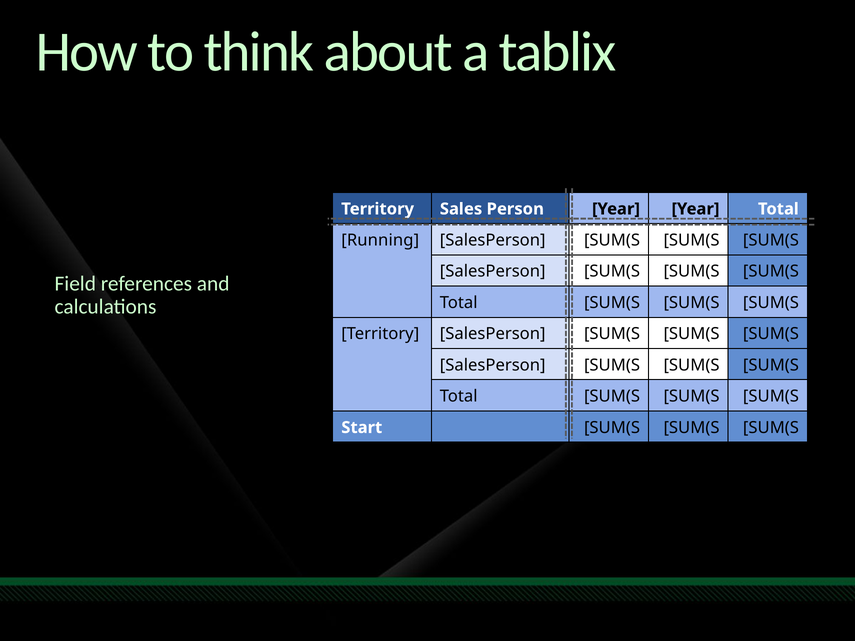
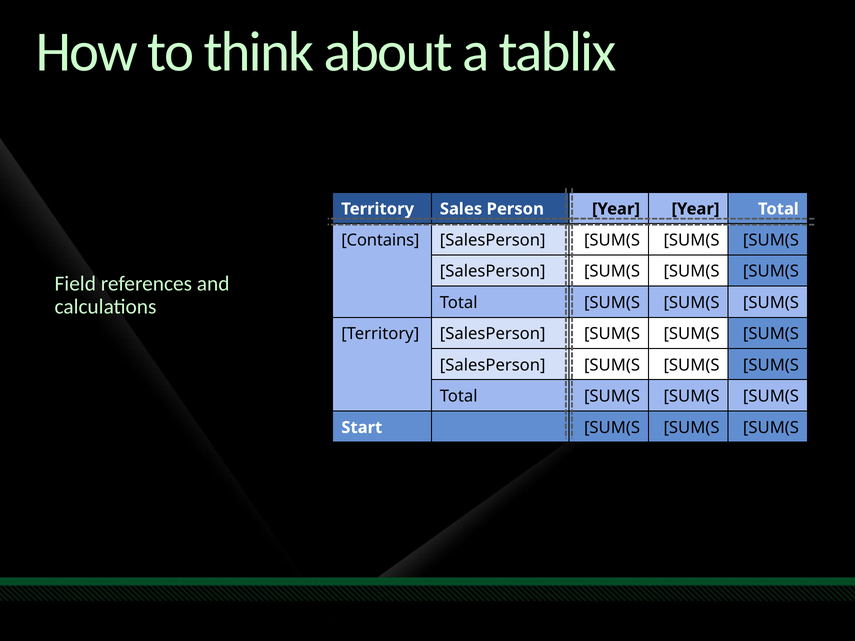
Running: Running -> Contains (380, 240)
